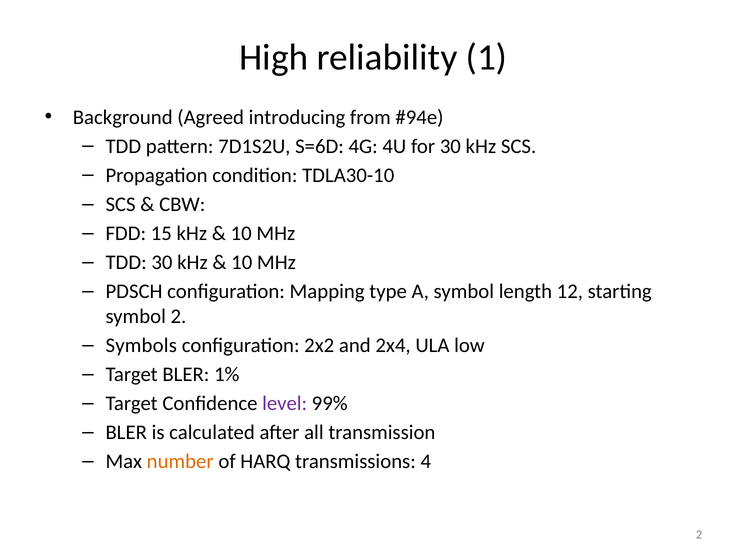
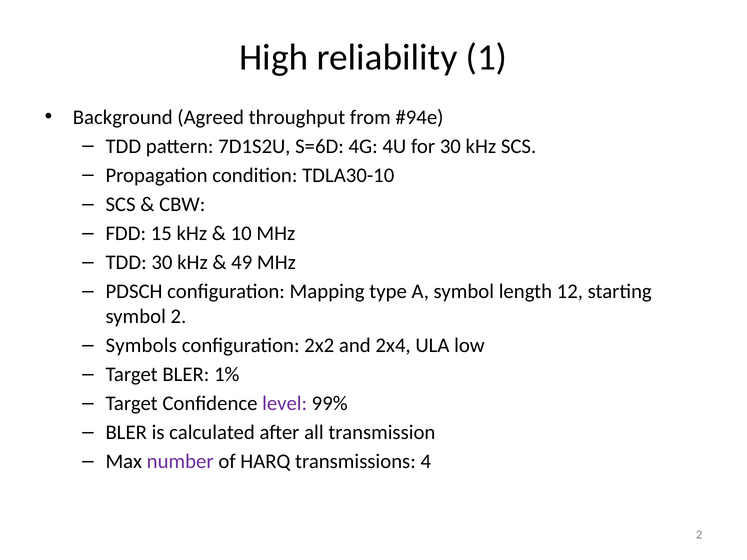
introducing: introducing -> throughput (297, 117)
10: 10 -> 49 (242, 263)
number colour: orange -> purple (180, 462)
